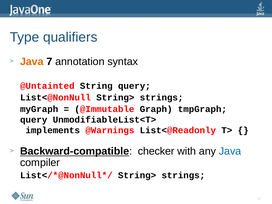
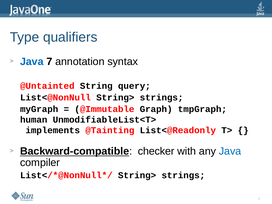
Java colour: orange -> blue (32, 62)
query: query -> human (34, 120)
@Warnings: @Warnings -> @Tainting (110, 130)
